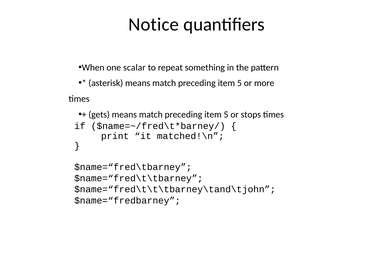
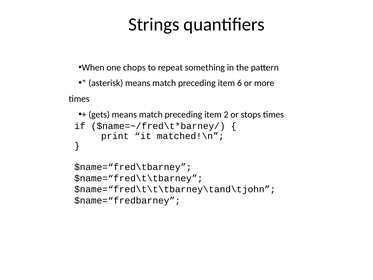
Notice: Notice -> Strings (154, 24)
scalar: scalar -> chops (134, 67)
5: 5 -> 6 (239, 83)
5: 5 -> 2 (226, 114)
